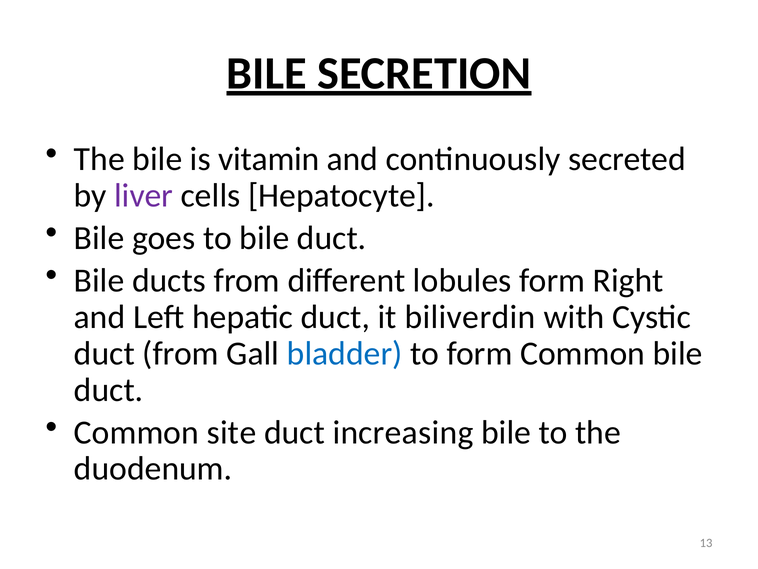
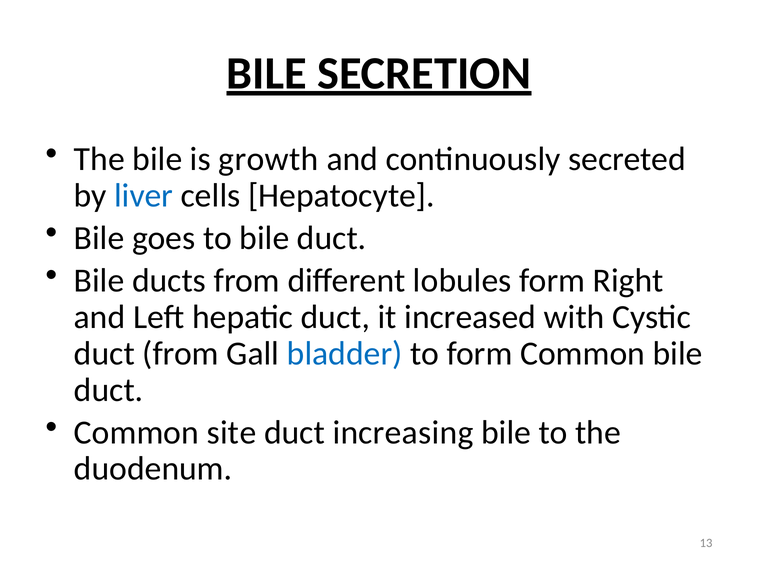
vitamin: vitamin -> growth (268, 159)
liver colour: purple -> blue (144, 195)
biliverdin: biliverdin -> increased (470, 317)
